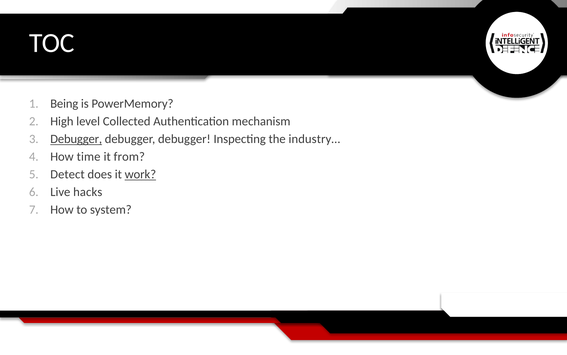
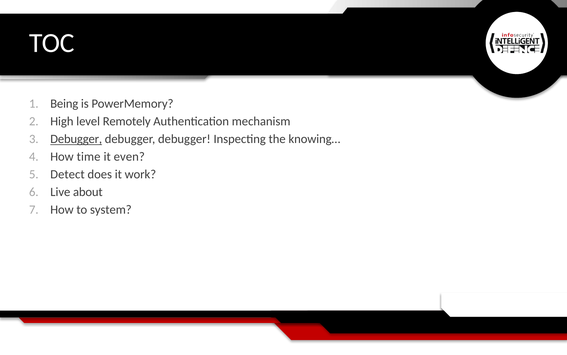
Collected: Collected -> Remotely (127, 121)
industry…: industry… -> knowing… (314, 139)
from: from -> even (129, 157)
work underline: present -> none (140, 174)
hacks: hacks -> about (88, 192)
